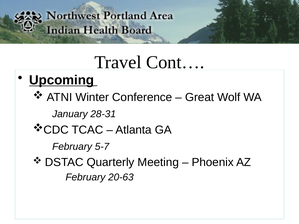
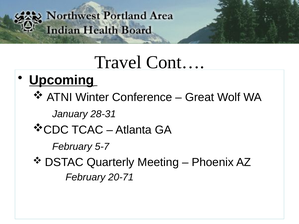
20-63: 20-63 -> 20-71 (121, 177)
